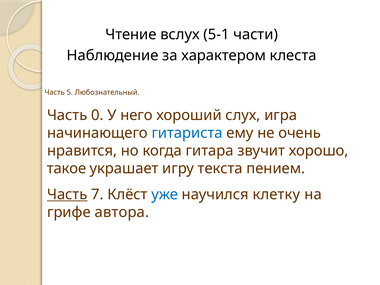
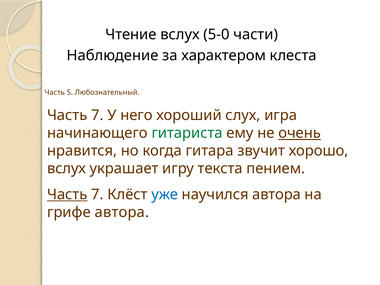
5-1: 5-1 -> 5-0 (217, 35)
0: 0 -> 7 (97, 115)
гитариста colour: blue -> green (187, 133)
очень underline: none -> present (300, 133)
такое: такое -> вслух (67, 169)
научился клетку: клетку -> автора (277, 195)
